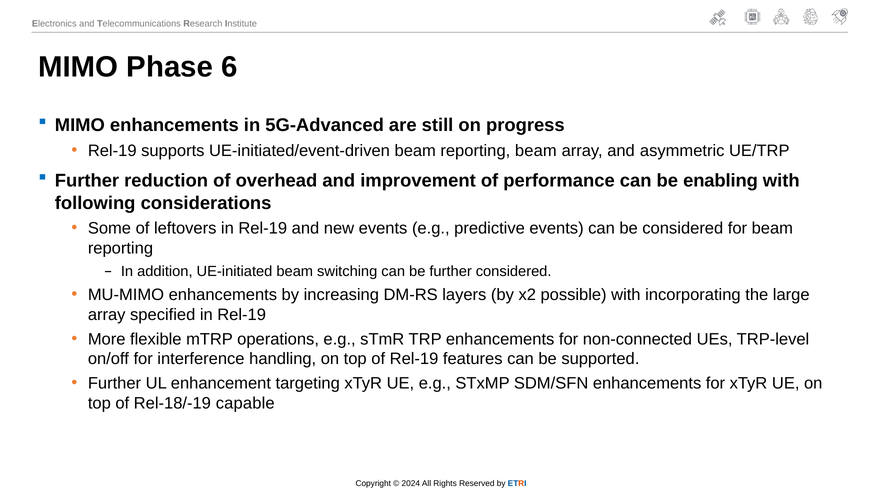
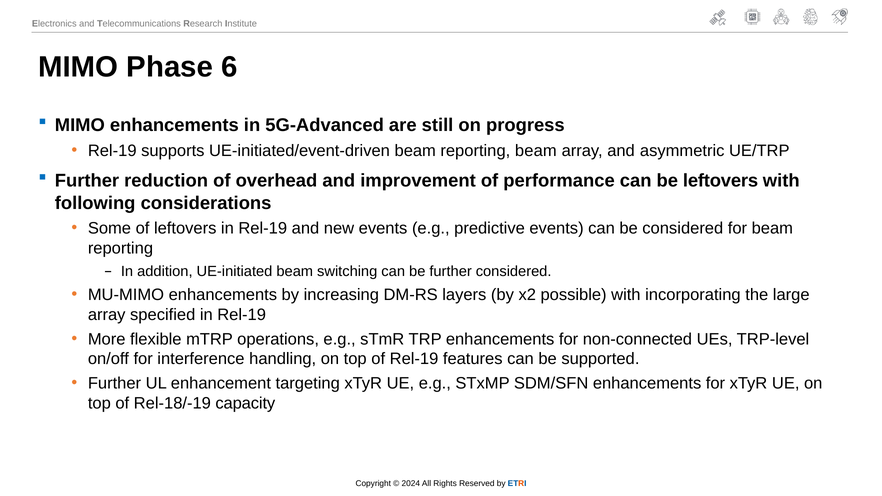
be enabling: enabling -> leftovers (721, 181)
capable: capable -> capacity (245, 403)
